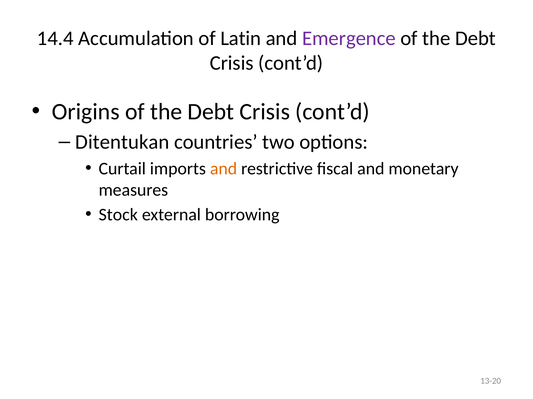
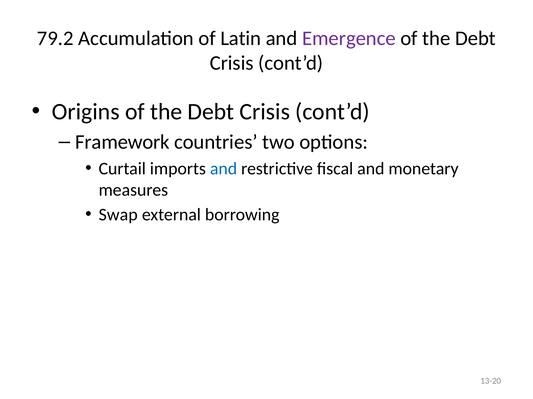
14.4: 14.4 -> 79.2 (55, 38)
Ditentukan: Ditentukan -> Framework (122, 142)
and colour: orange -> blue (224, 169)
Stock: Stock -> Swap (118, 215)
